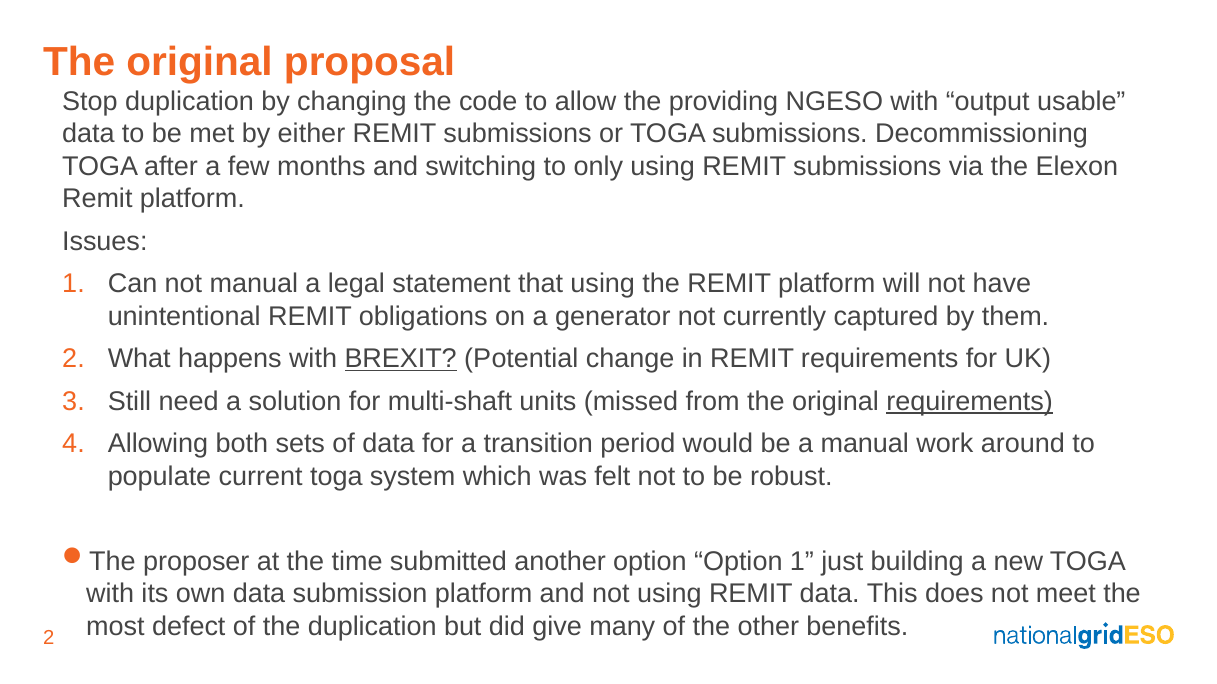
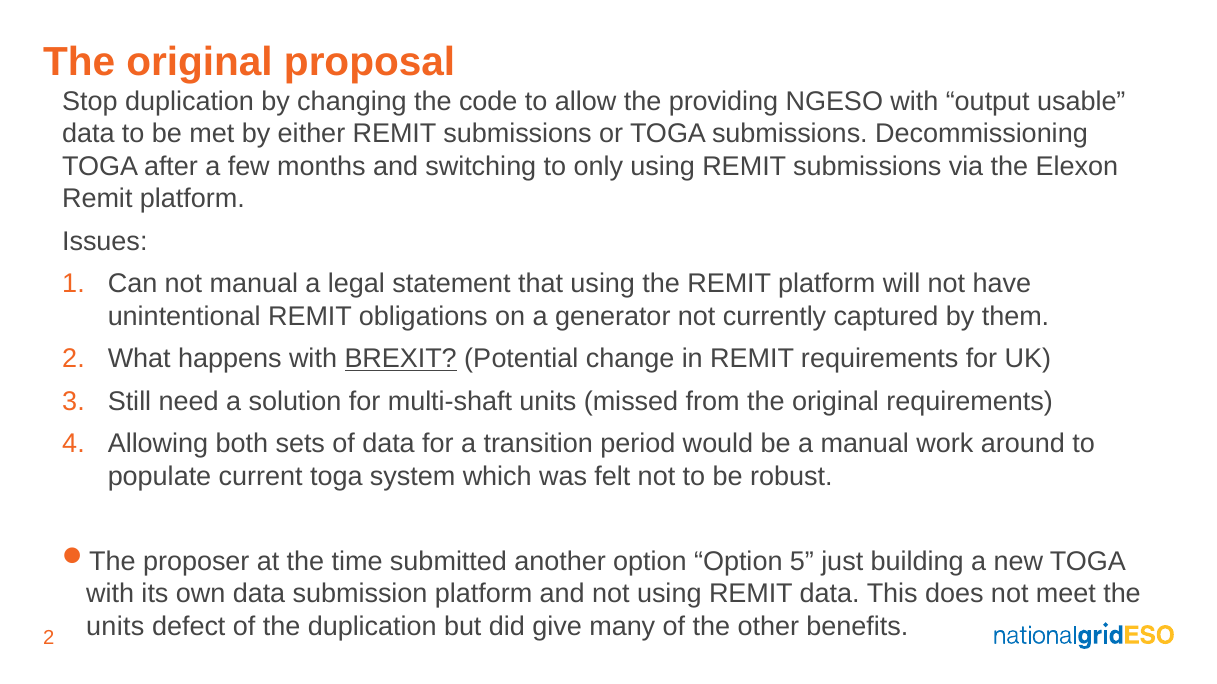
requirements underline: present -> none (970, 402)
Option 1: 1 -> 5 (802, 562)
most: most -> units (115, 627)
